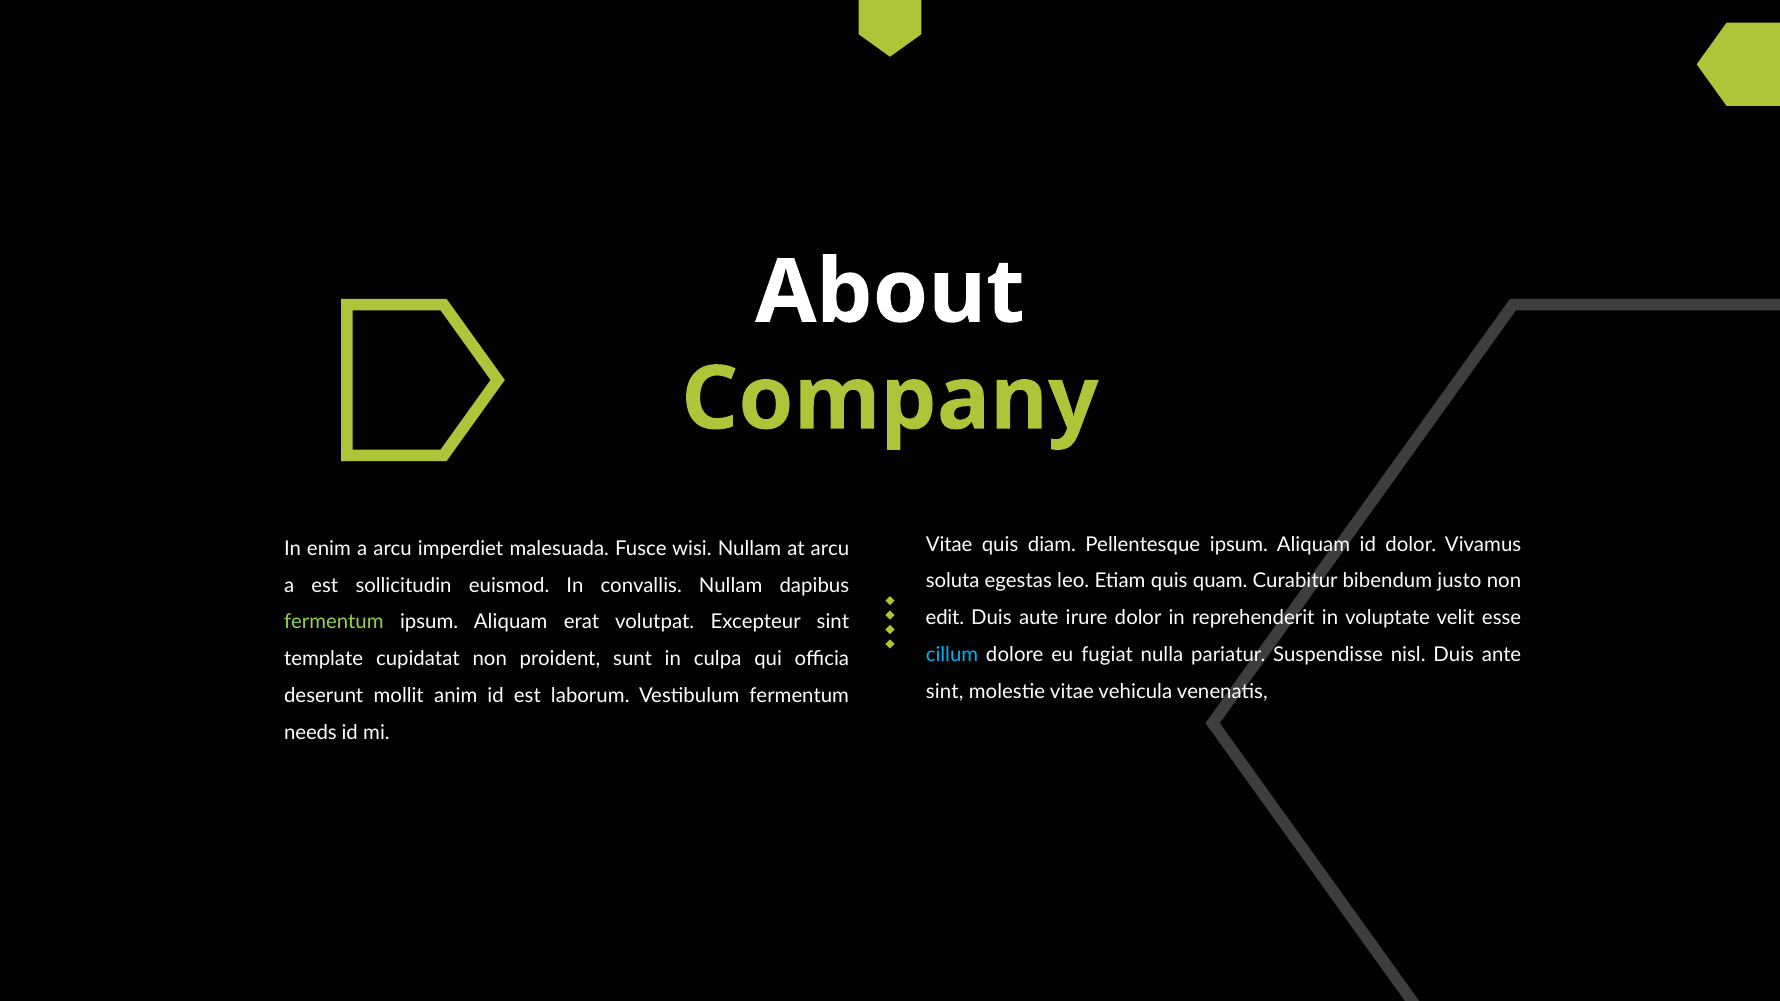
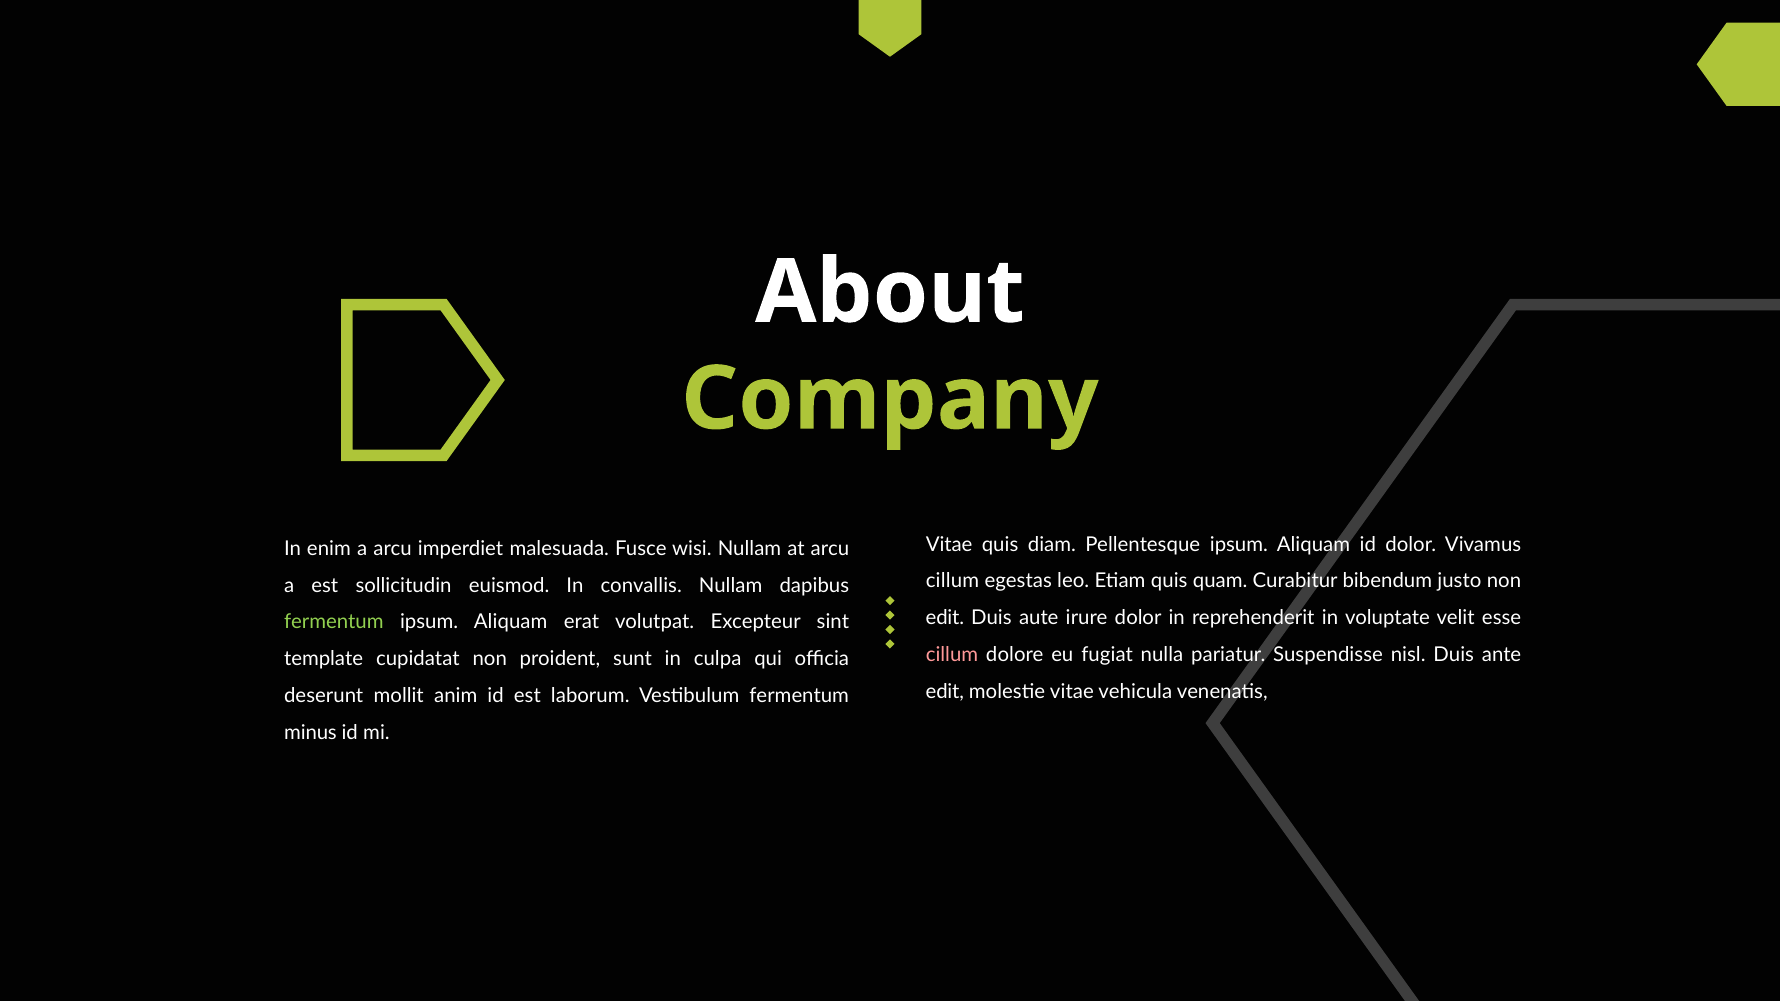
soluta: soluta -> cillum (952, 581)
cillum colour: light blue -> pink (952, 655)
sint: sint -> edit (945, 692)
needs: needs -> minus (310, 733)
